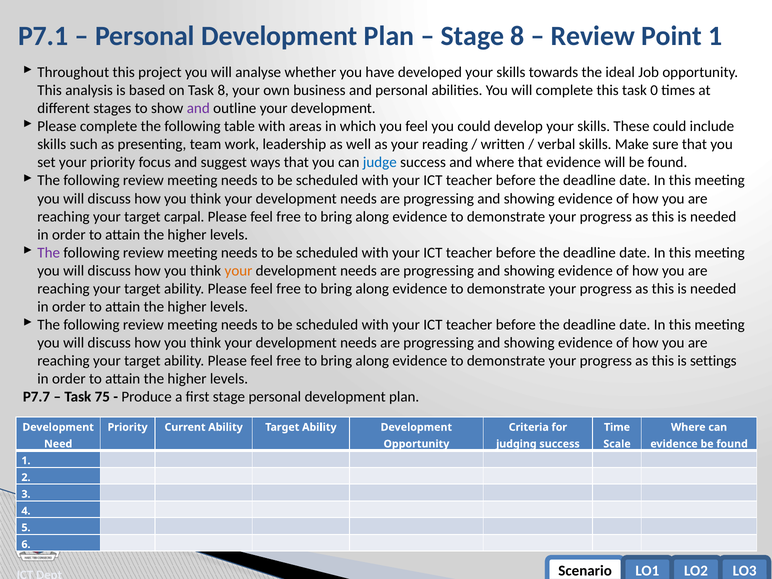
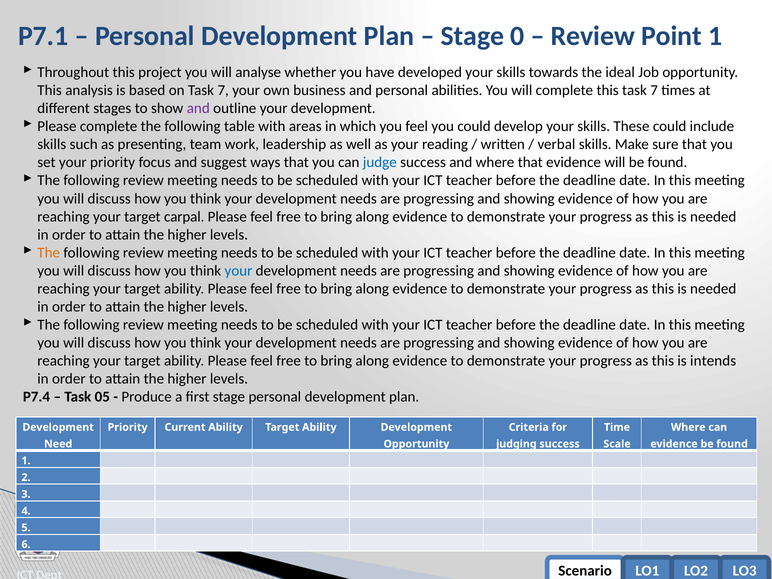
Stage 8: 8 -> 0 (517, 36)
on Task 8: 8 -> 7 (223, 90)
this task 0: 0 -> 7 (654, 90)
The colour: purple -> orange (49, 253)
your colour: orange -> blue (238, 271)
settings: settings -> intends (713, 361)
P7.7: P7.7 -> P7.4 (36, 397)
75: 75 -> 05 (102, 397)
